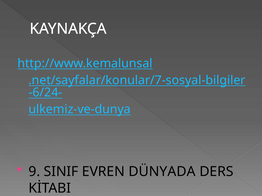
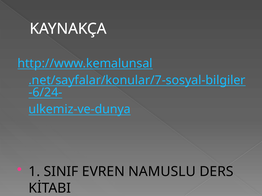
9: 9 -> 1 (34, 172)
DÜNYADA: DÜNYADA -> NAMUSLU (162, 172)
